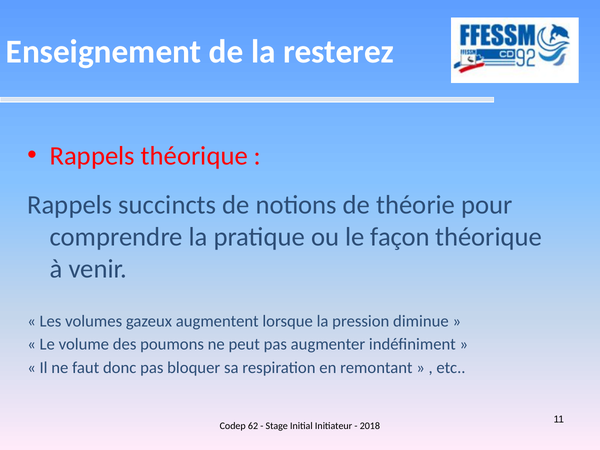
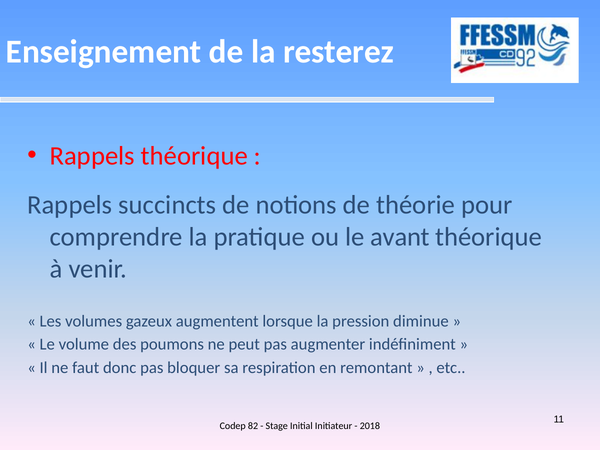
façon: façon -> avant (400, 237)
62: 62 -> 82 (253, 426)
